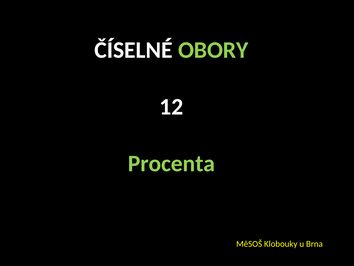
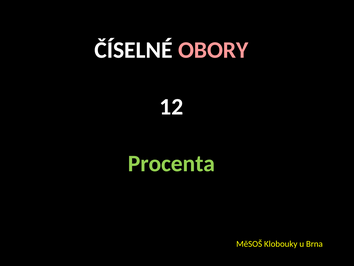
OBORY colour: light green -> pink (213, 50)
